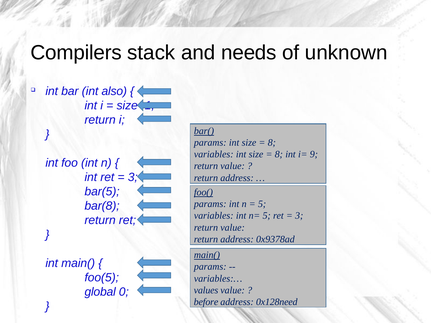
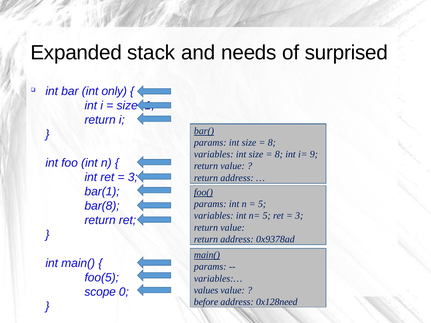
Compilers: Compilers -> Expanded (76, 53)
unknown: unknown -> surprised (346, 53)
also: also -> only (114, 91)
bar(5: bar(5 -> bar(1 (102, 192)
global: global -> scope (100, 292)
